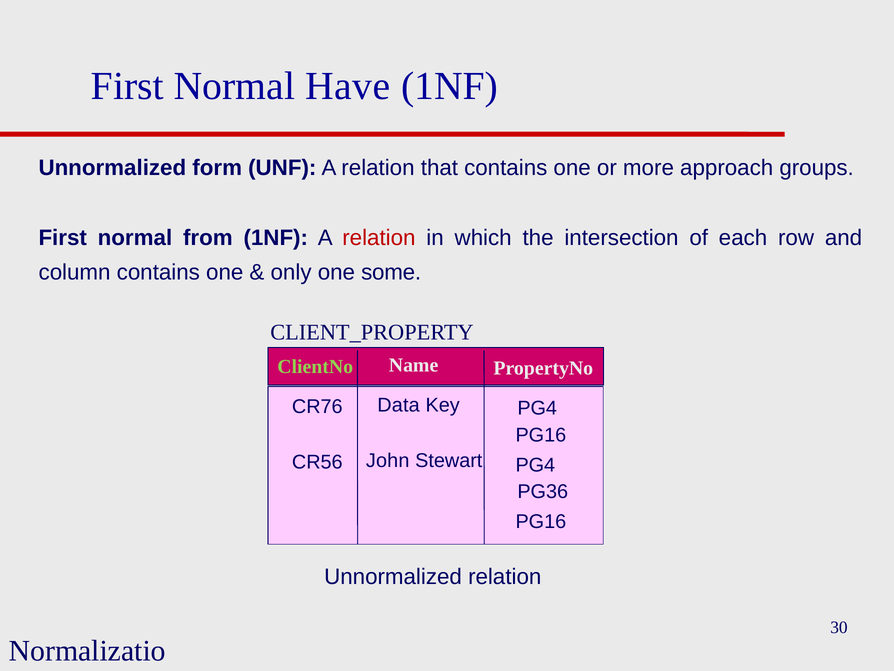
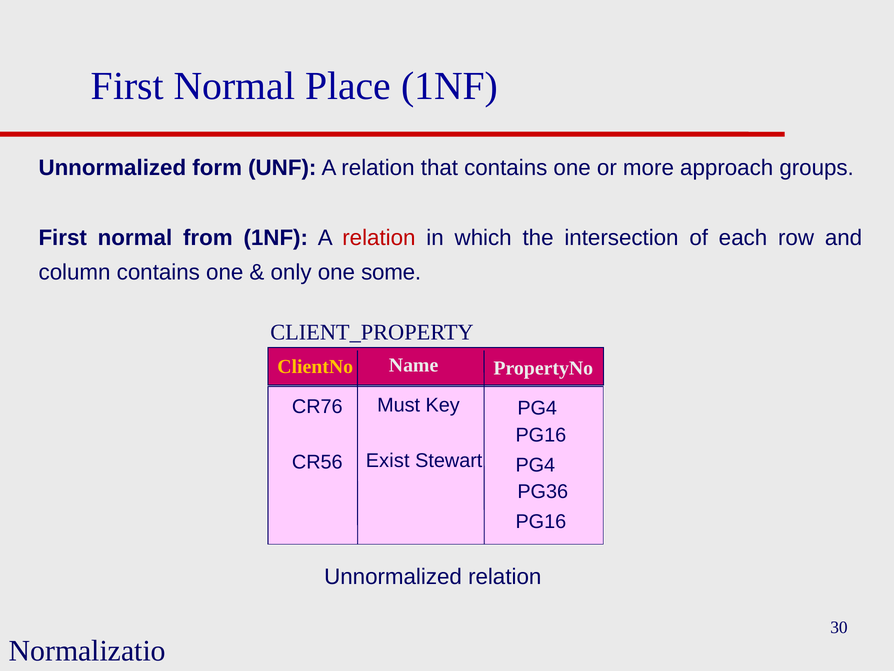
Have: Have -> Place (348, 86)
ClientNo colour: light green -> yellow (315, 366)
Data: Data -> Must (399, 405)
John: John -> Exist (388, 460)
